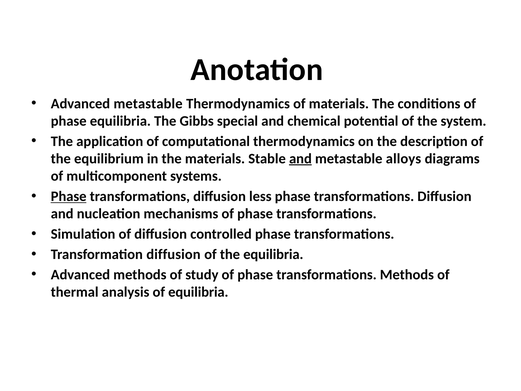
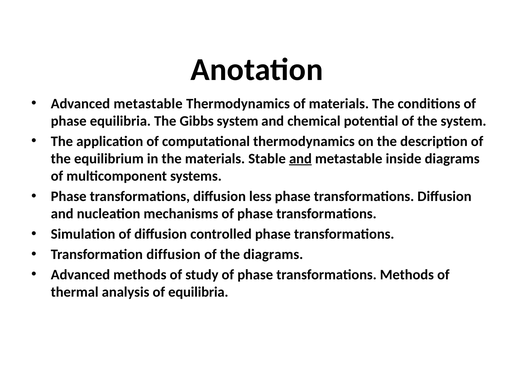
Gibbs special: special -> system (238, 121)
alloys: alloys -> inside (404, 159)
Phase underline: present -> none (69, 196)
the equilibria: equilibria -> diagrams (273, 254)
